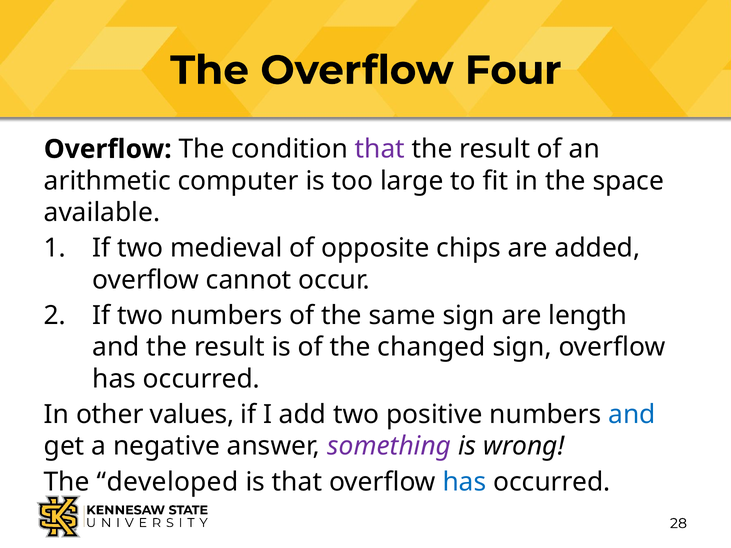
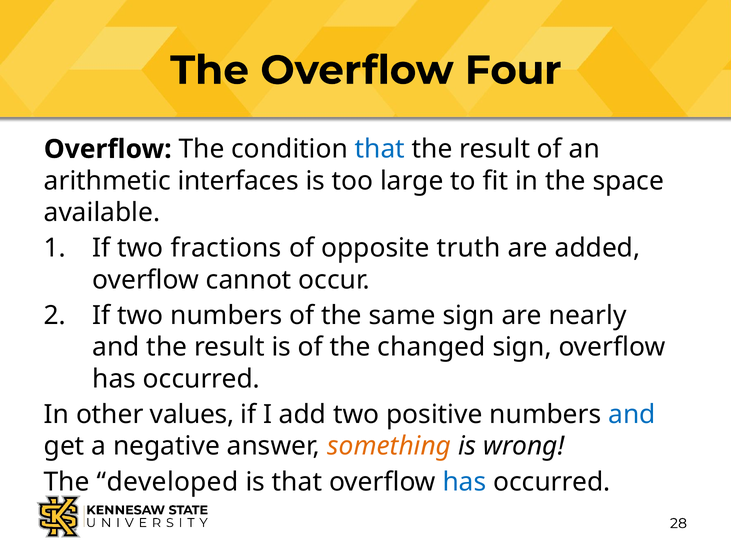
that colour: purple -> blue (380, 149)
computer: computer -> interfaces (238, 181)
medieval: medieval -> fractions (226, 248)
chips: chips -> truth (469, 248)
length: length -> nearly (588, 316)
something colour: purple -> orange (389, 446)
